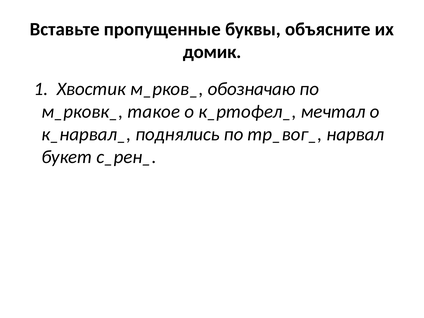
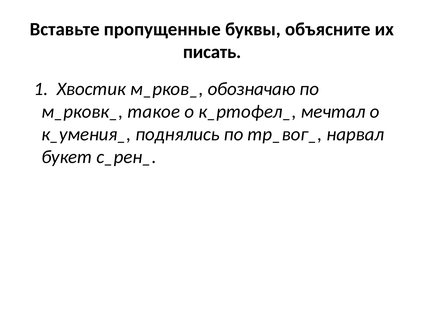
домик: домик -> писать (212, 52)
к_нарвал_: к_нарвал_ -> к_умения_ (86, 134)
